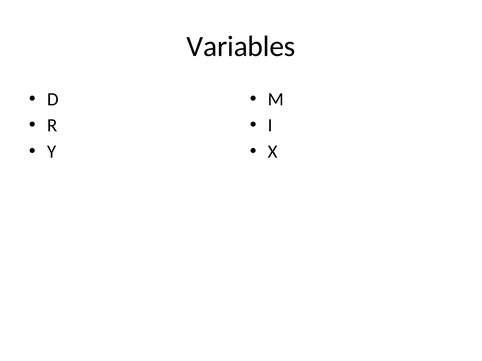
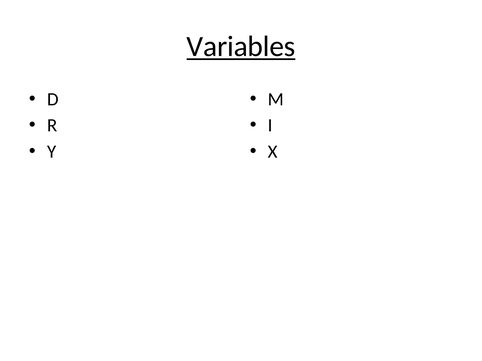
Variables underline: none -> present (241, 47)
